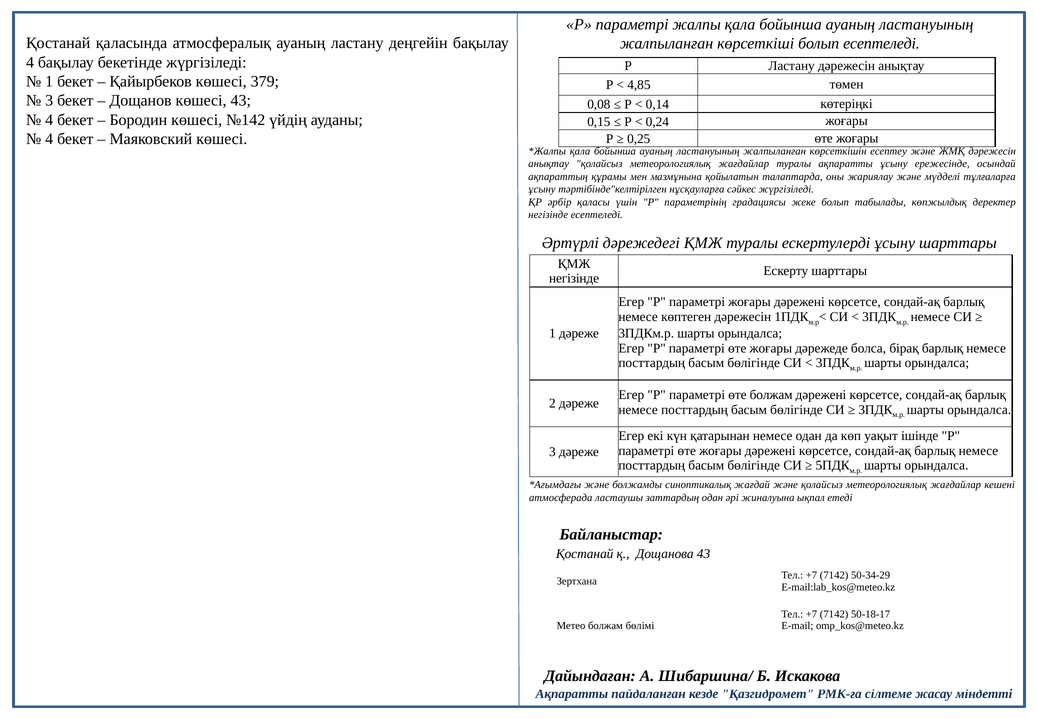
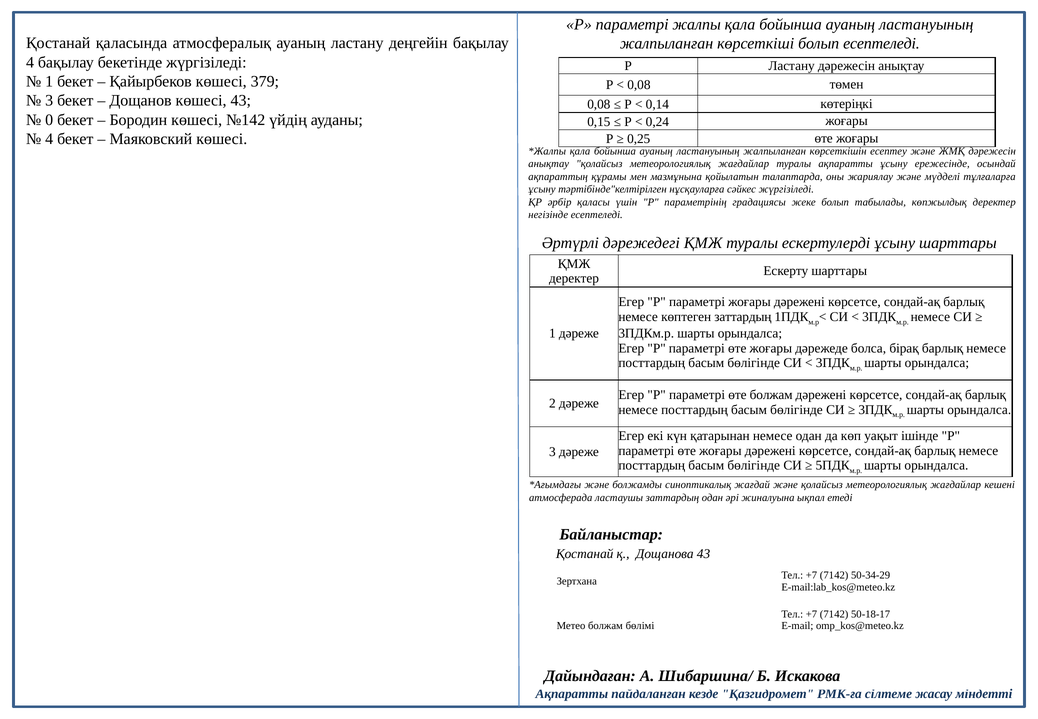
4,85: 4,85 -> 0,08 (639, 85)
4: 4 -> 0 (49, 120)
негізінде: негізінде -> деректер (574, 278)
көптеген дәрежесін: дәрежесін -> заттардың (743, 317)
